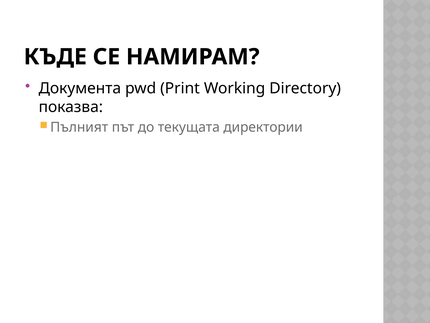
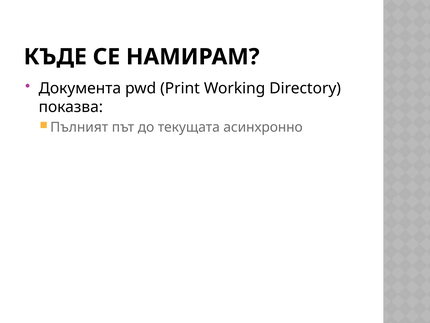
директории: директории -> асинхронно (263, 127)
